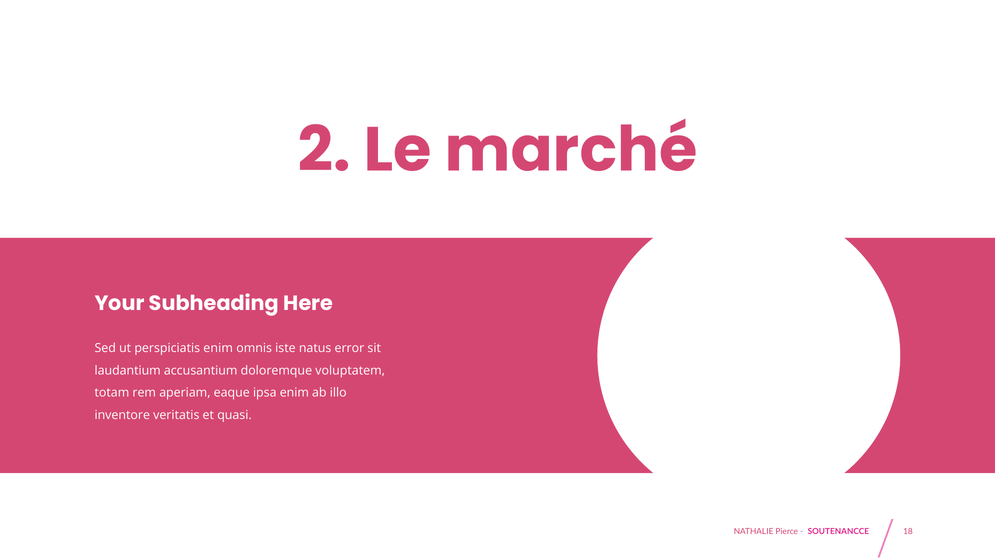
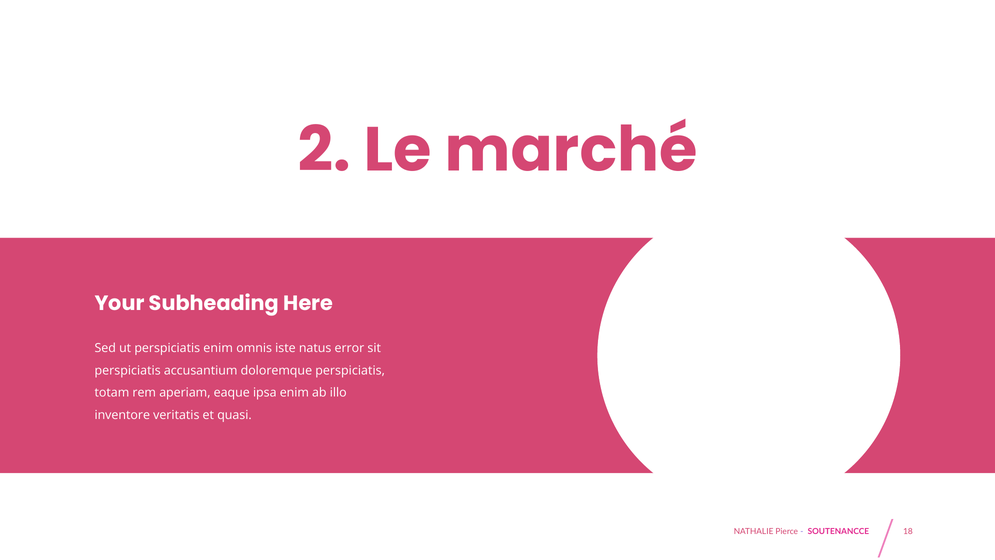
laudantium: laudantium -> perspiciatis (128, 370)
doloremque voluptatem: voluptatem -> perspiciatis (350, 370)
